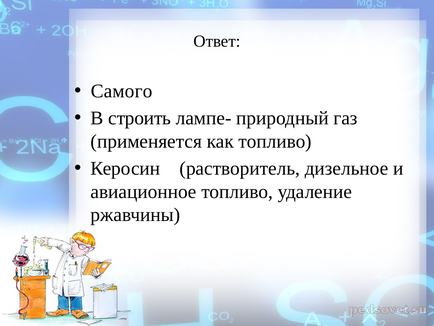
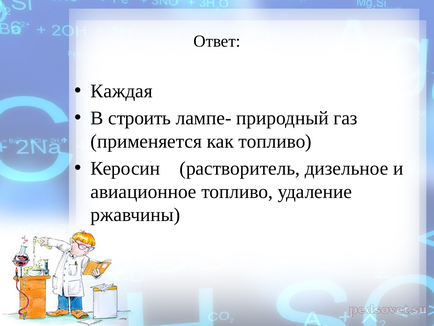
Самого: Самого -> Каждая (122, 91)
